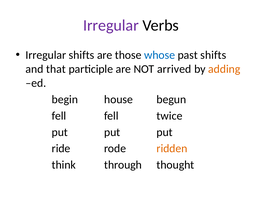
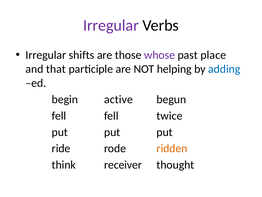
whose colour: blue -> purple (160, 55)
past shifts: shifts -> place (213, 55)
arrived: arrived -> helping (174, 69)
adding colour: orange -> blue (224, 69)
house: house -> active (119, 99)
through: through -> receiver (123, 164)
